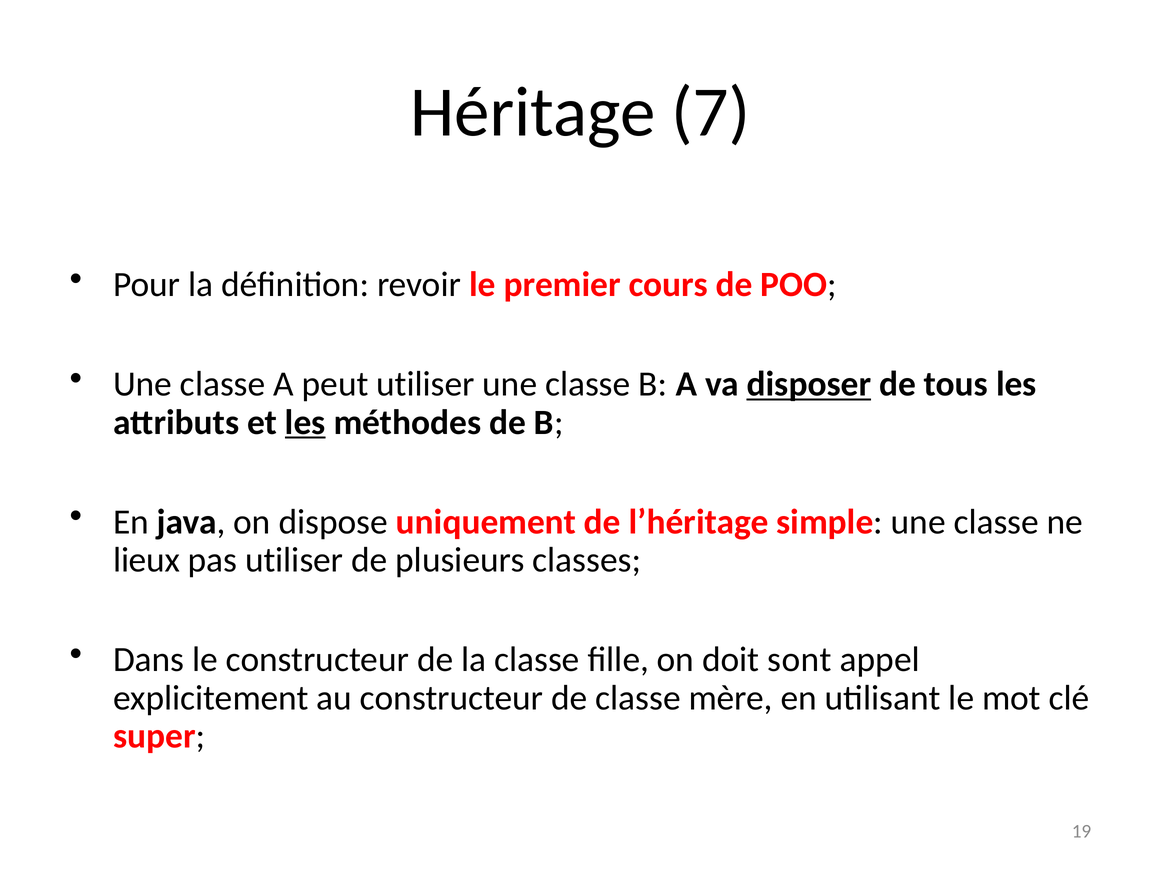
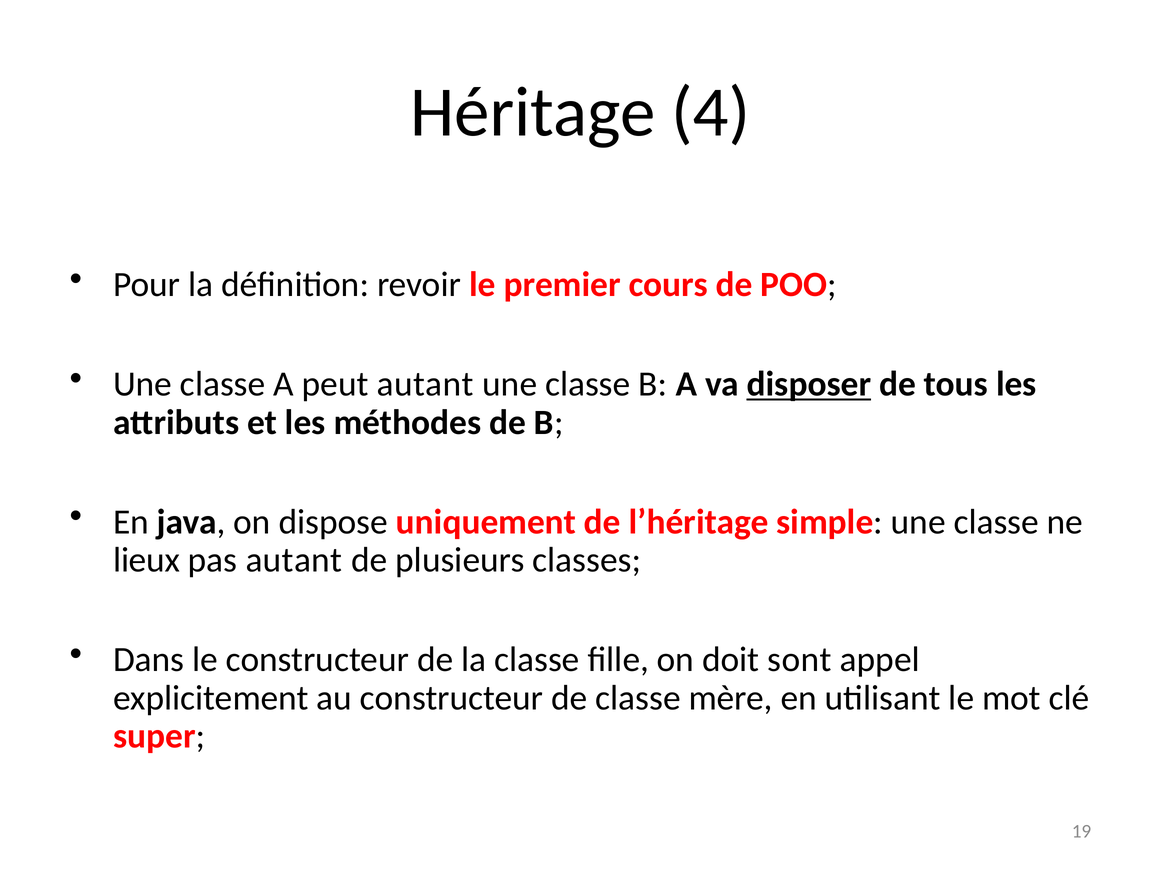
7: 7 -> 4 (711, 112)
peut utiliser: utiliser -> autant (425, 384)
les underline: present -> none (305, 422)
pas utiliser: utiliser -> autant (294, 560)
